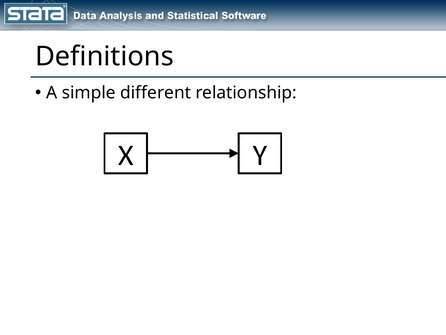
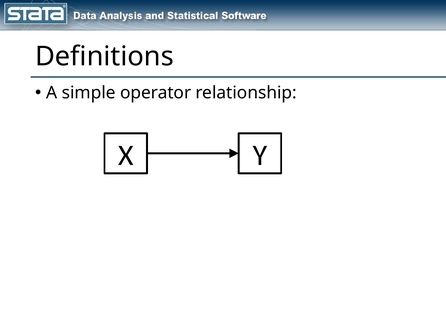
different: different -> operator (156, 93)
